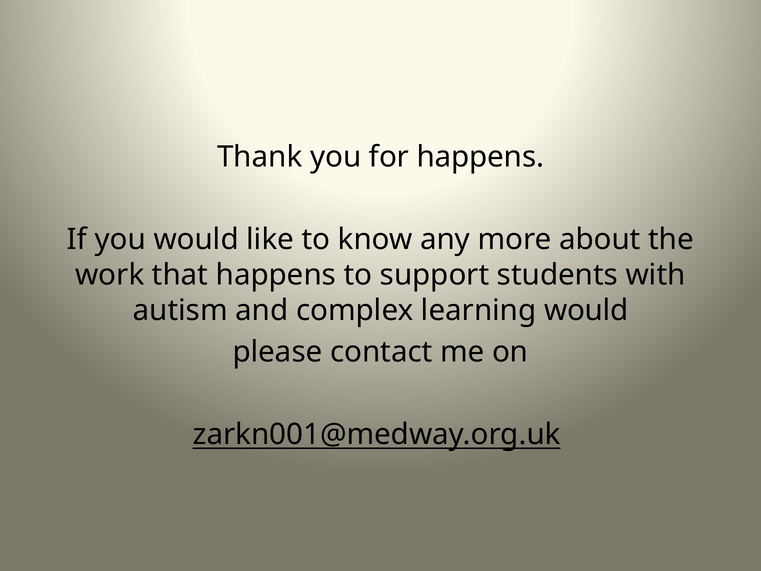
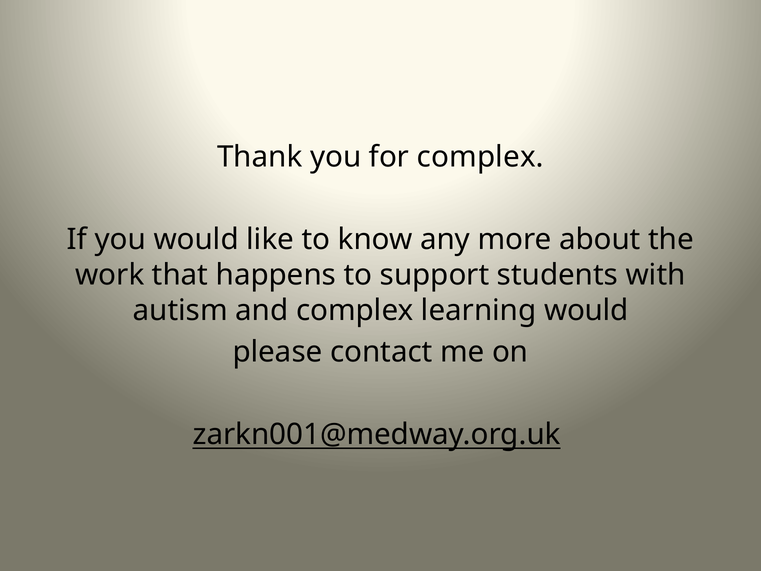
for happens: happens -> complex (480, 157)
